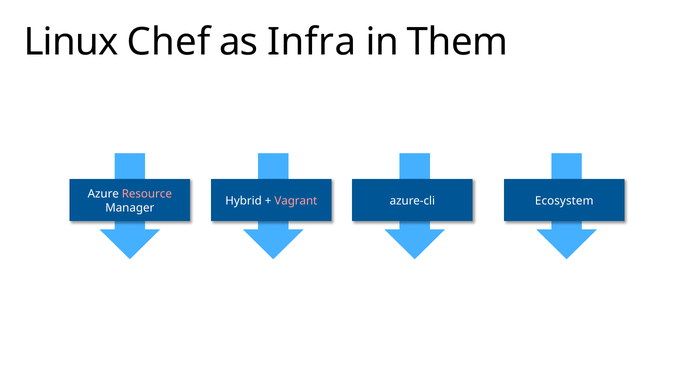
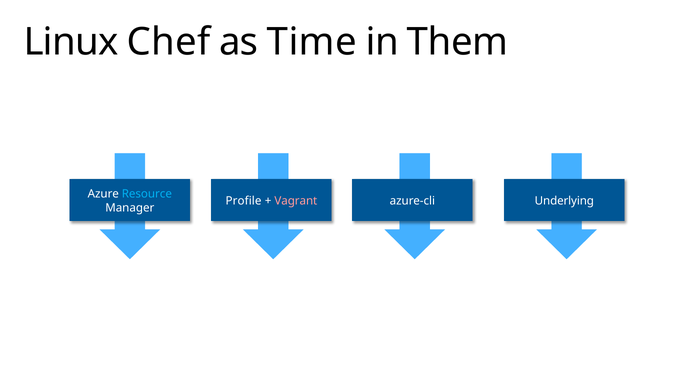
Infra: Infra -> Time (312, 42)
Resource colour: pink -> light blue (147, 194)
Hybrid: Hybrid -> Profile (244, 201)
Ecosystem: Ecosystem -> Underlying (564, 201)
